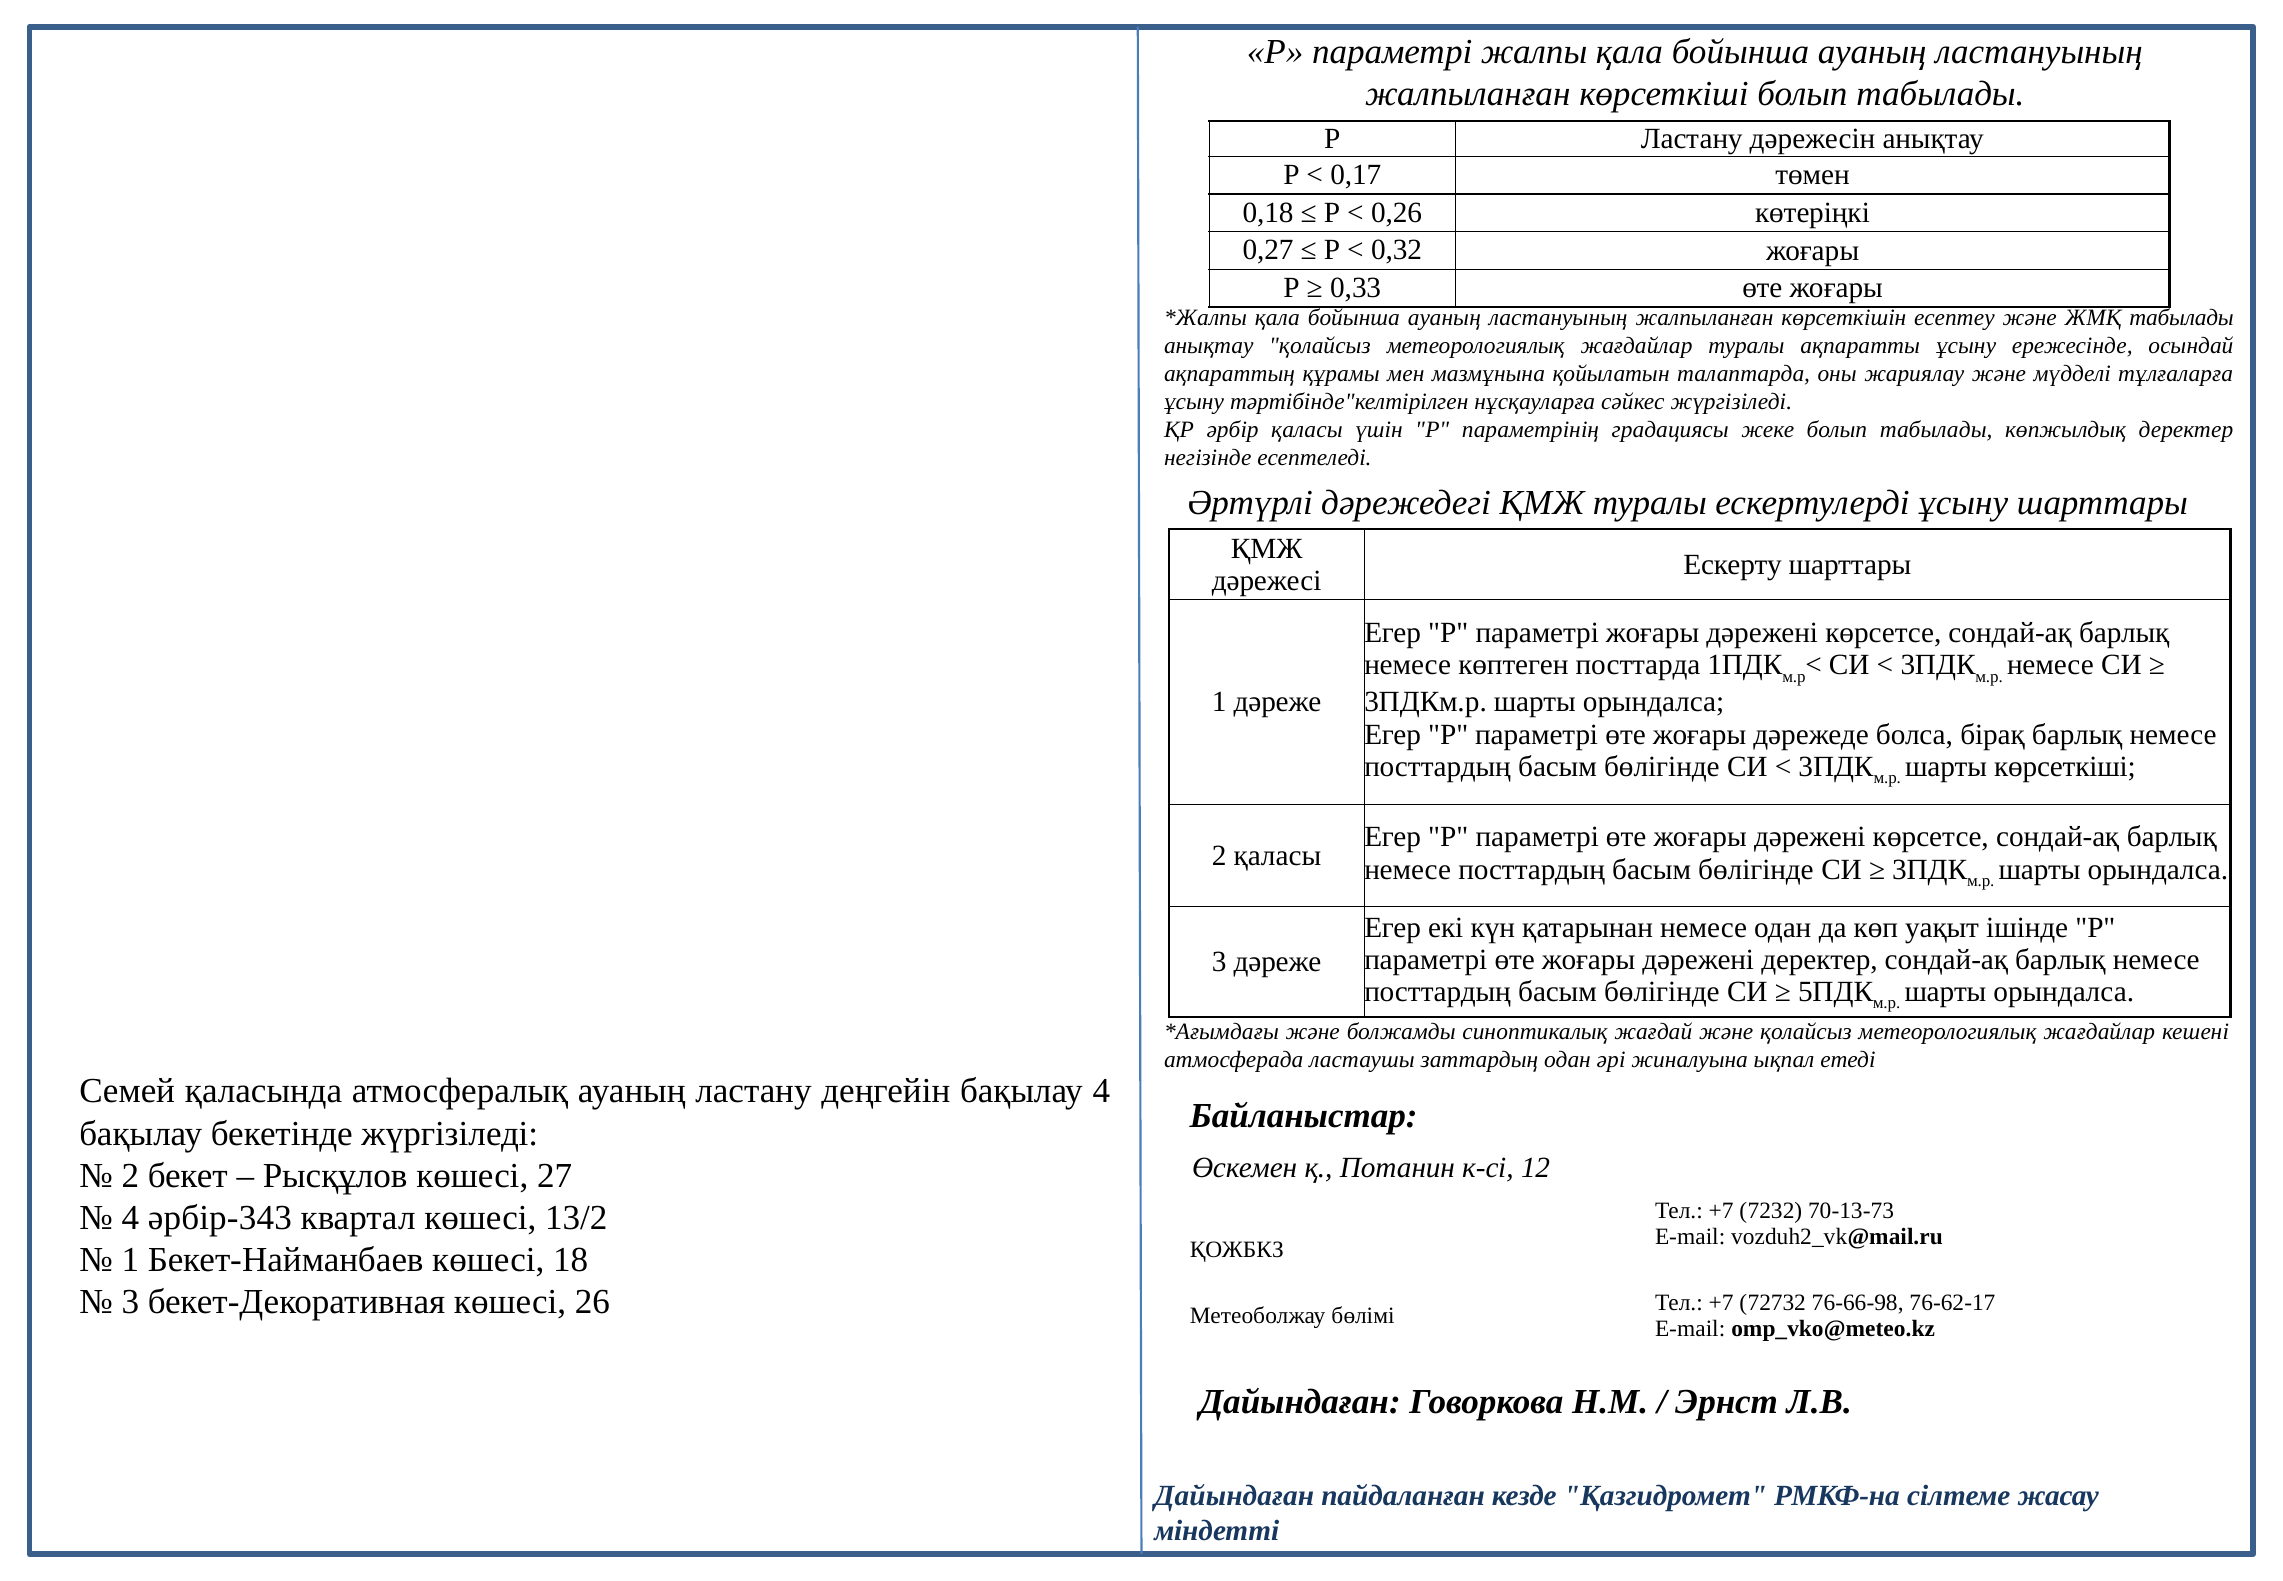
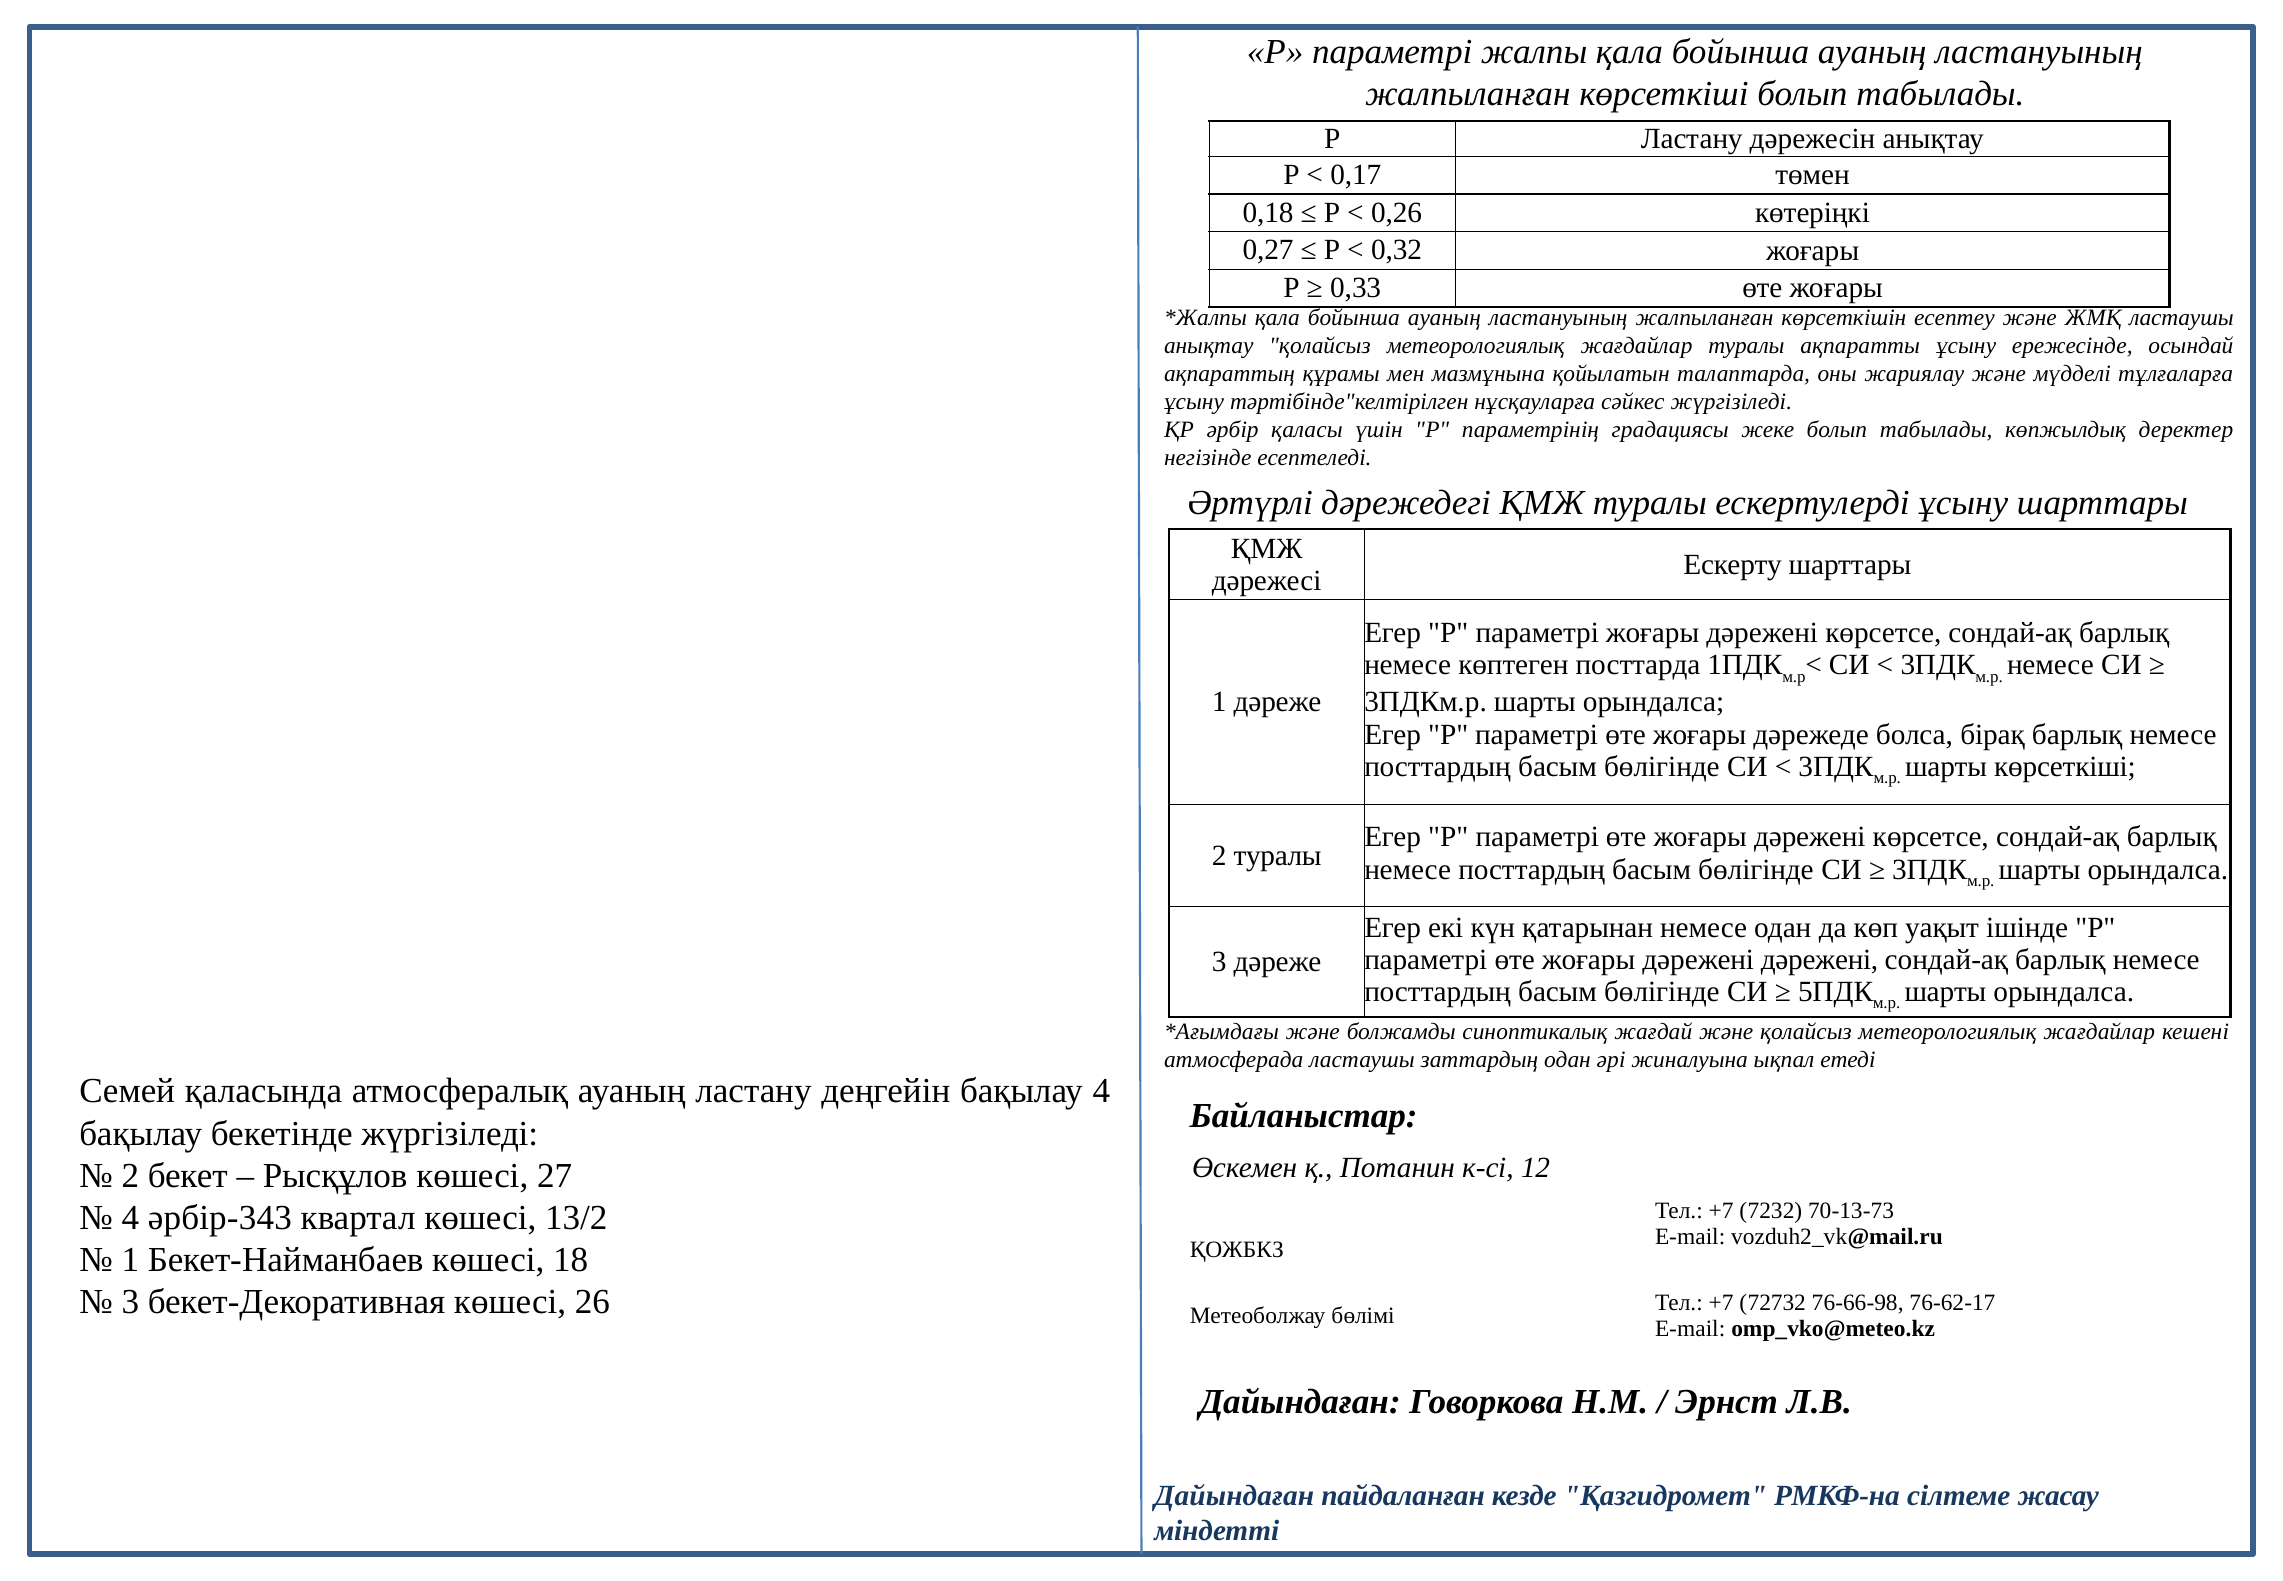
ЖМҚ табылады: табылады -> ластаушы (2182, 318)
2 қаласы: қаласы -> туралы (1278, 855)
дәрежені деректер: деректер -> дәрежені (1820, 959)
